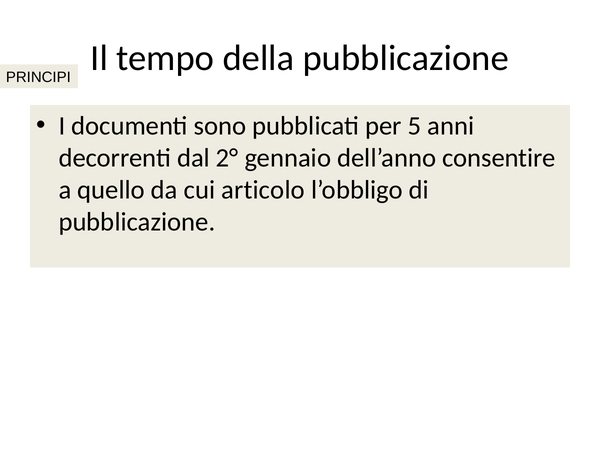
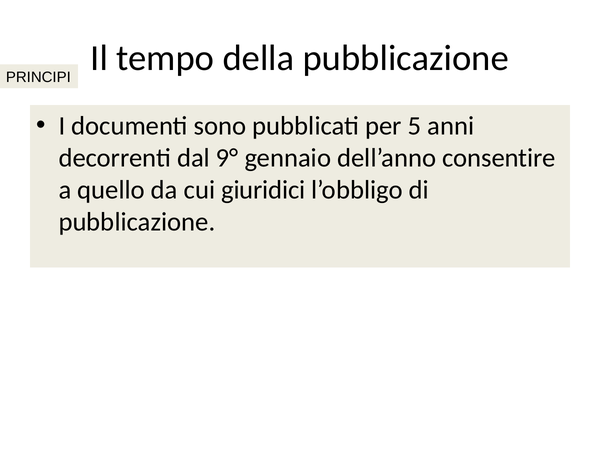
2°: 2° -> 9° (227, 158)
articolo: articolo -> giuridici (263, 190)
